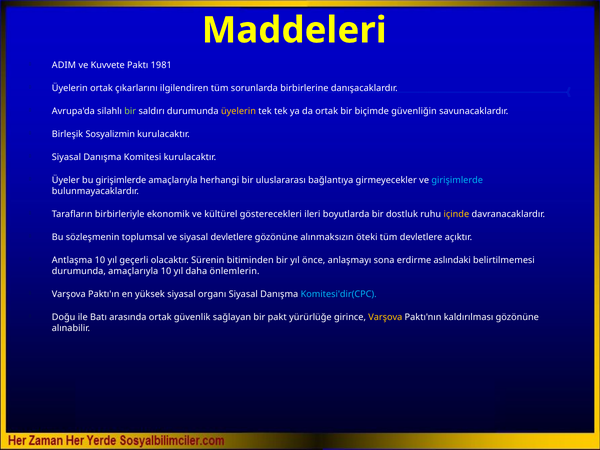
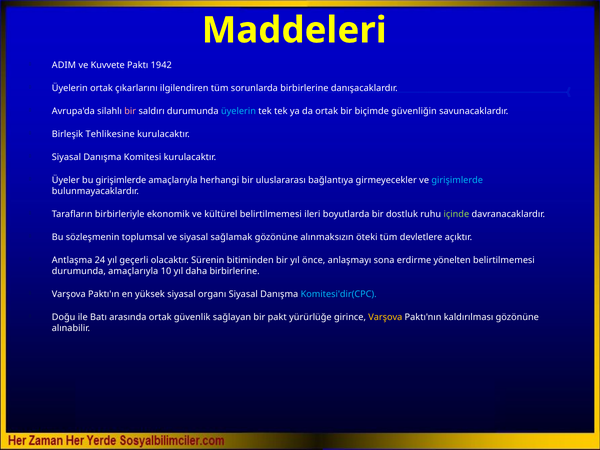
1981: 1981 -> 1942 (161, 65)
bir colour: light green -> pink (130, 111)
üyelerin colour: yellow -> light blue (238, 111)
Sosyalizmin: Sosyalizmin -> Tehlikesine (110, 134)
kültürel gösterecekleri: gösterecekleri -> belirtilmemesi (271, 214)
içinde colour: yellow -> light green (456, 214)
siyasal devletlere: devletlere -> sağlamak (231, 237)
Antlaşma 10: 10 -> 24 (100, 260)
aslındaki: aslındaki -> yönelten (452, 260)
daha önlemlerin: önlemlerin -> birbirlerine (235, 271)
